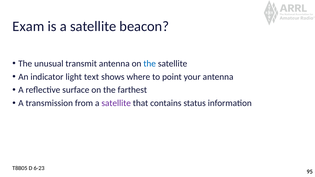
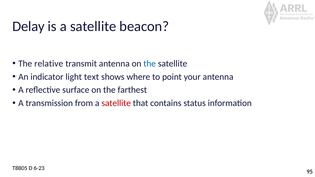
Exam: Exam -> Delay (28, 26)
unusual: unusual -> relative (49, 64)
satellite colour: purple -> red (116, 103)
